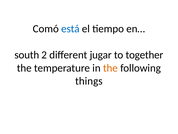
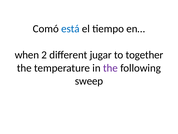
south: south -> when (27, 55)
the colour: orange -> purple (110, 68)
things: things -> sweep (89, 81)
